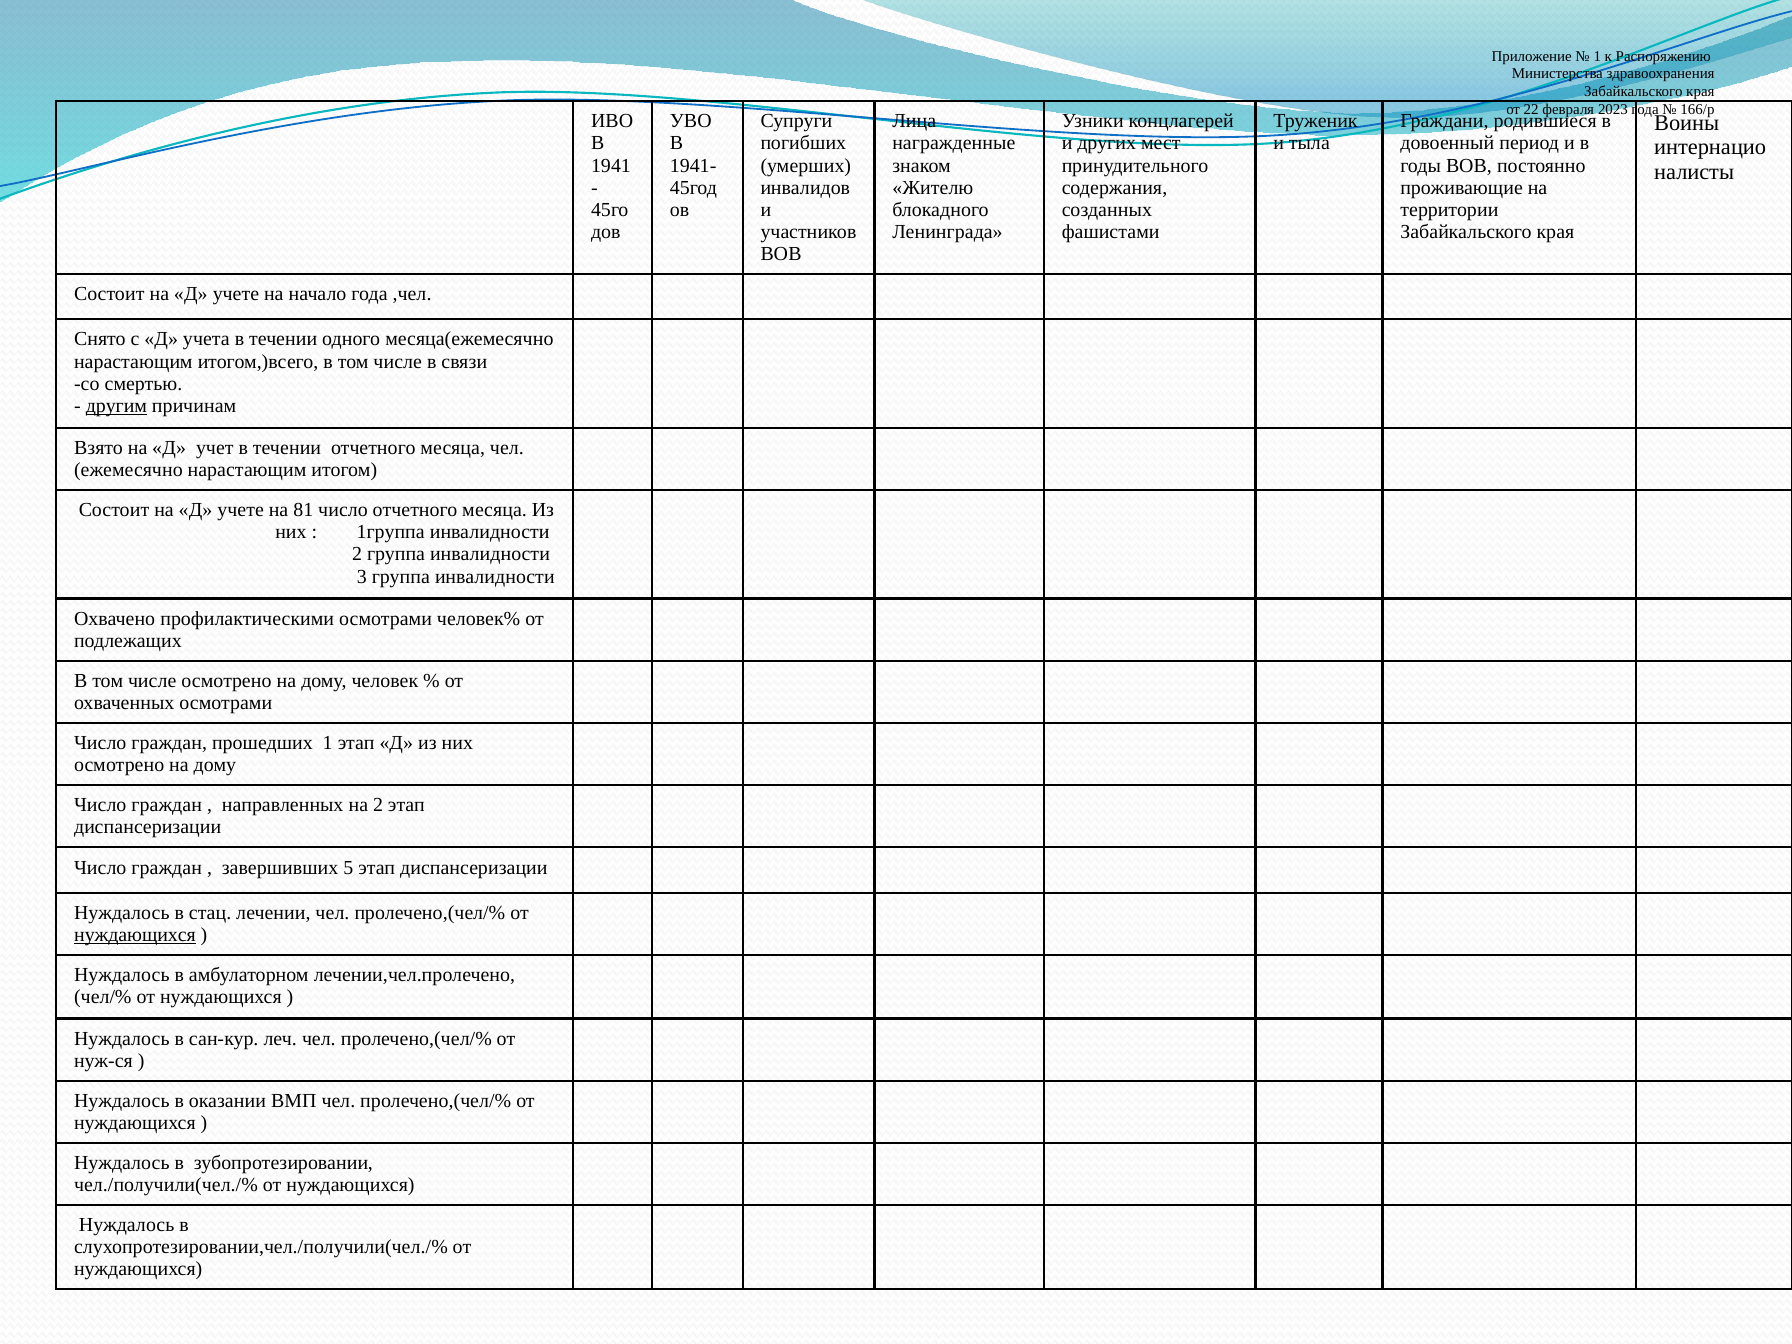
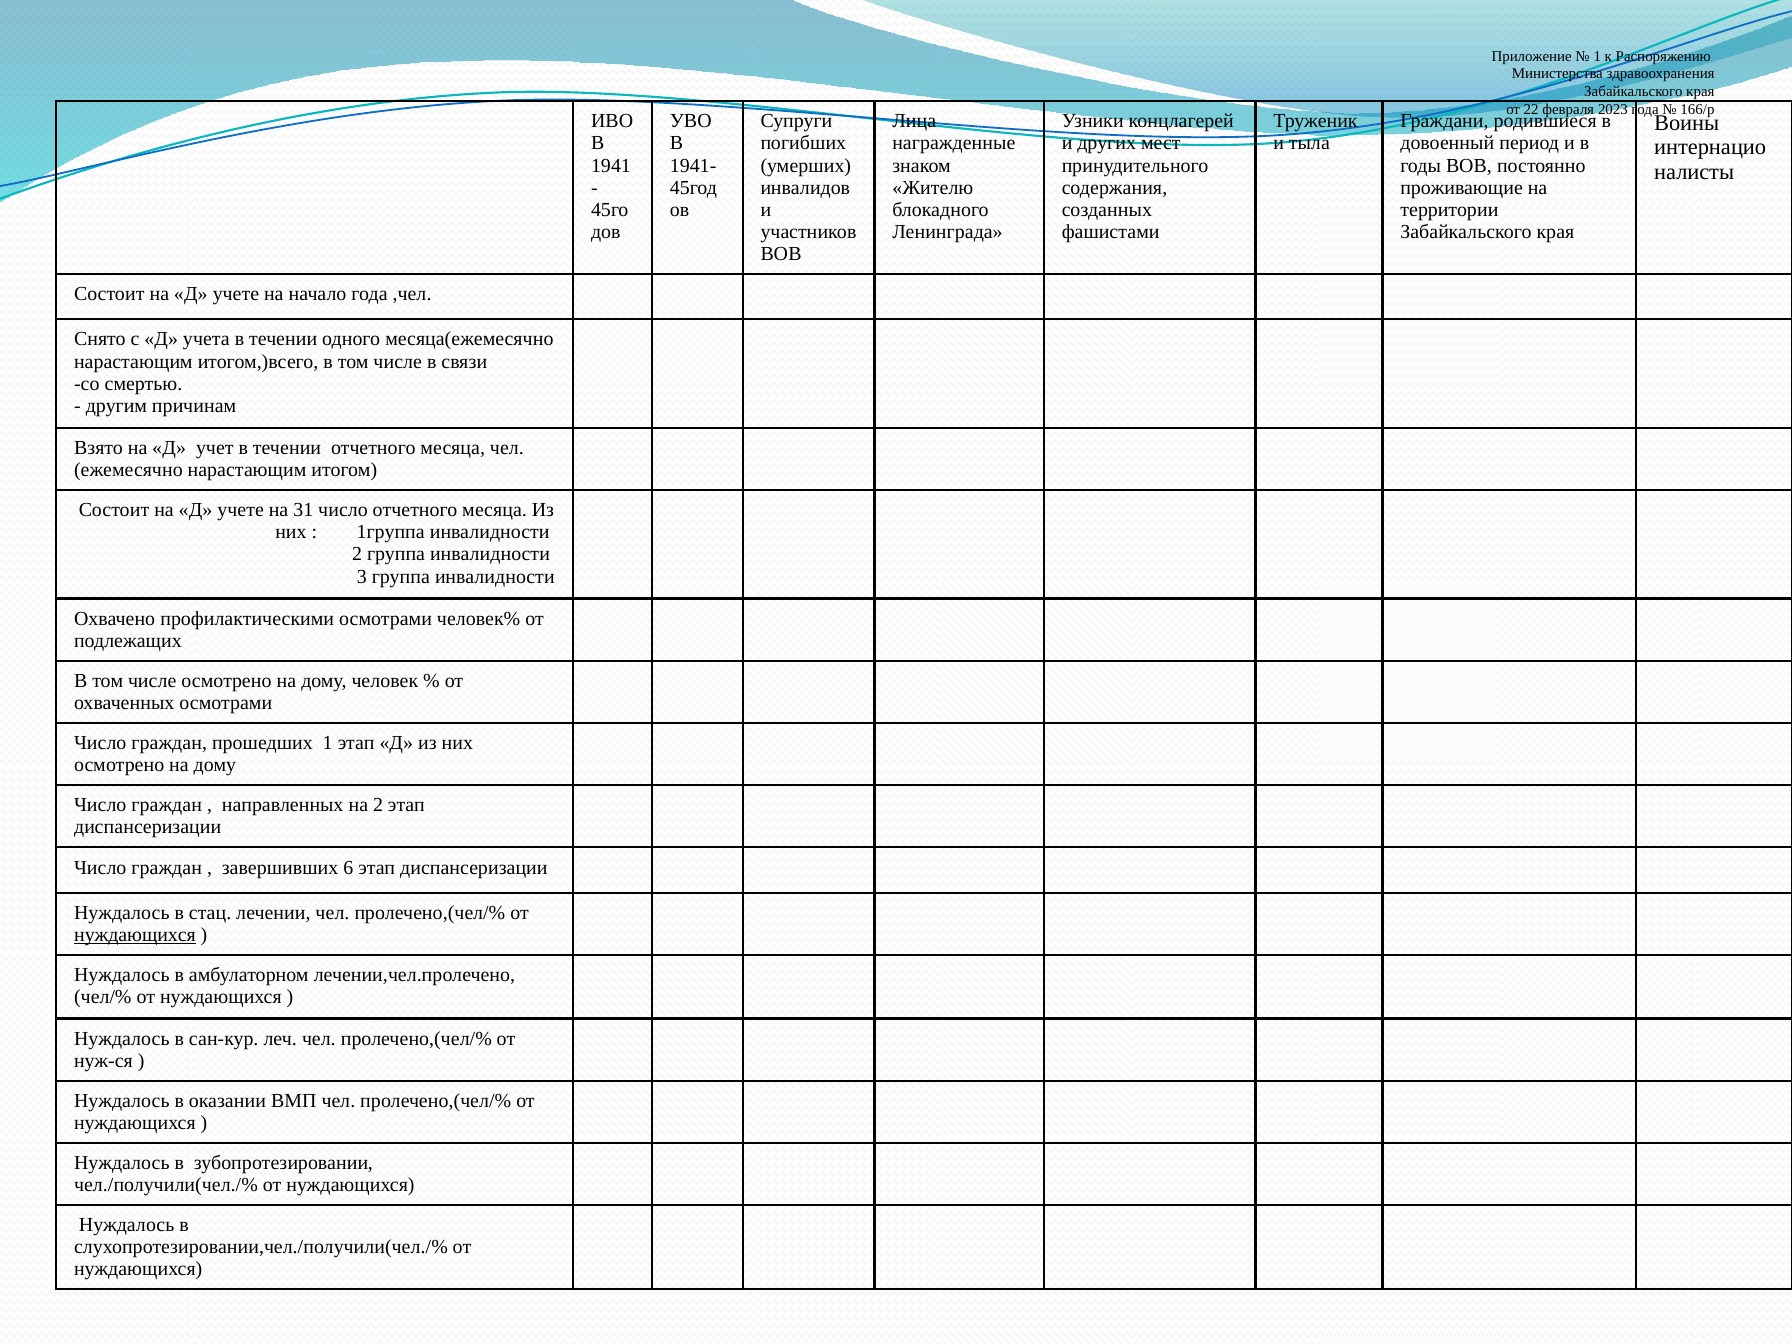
другим underline: present -> none (116, 406)
81: 81 -> 31 (303, 510)
5: 5 -> 6 (348, 867)
